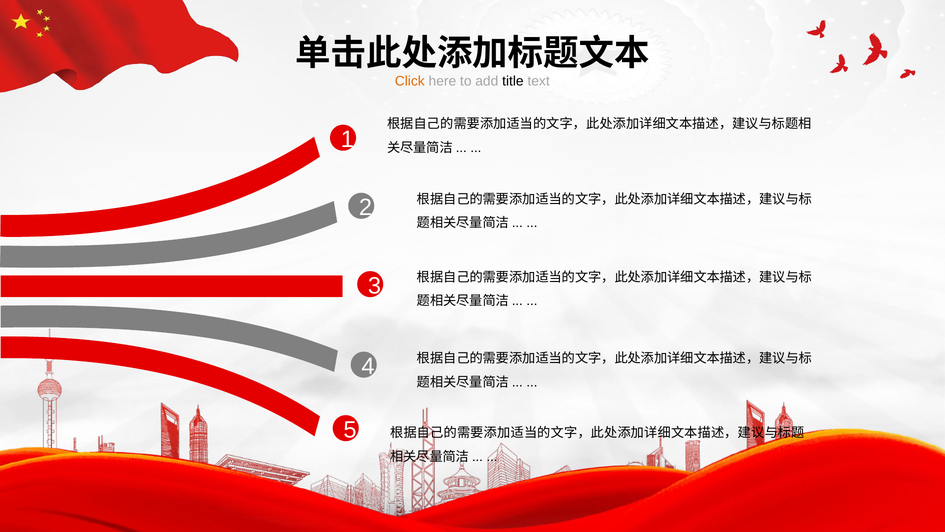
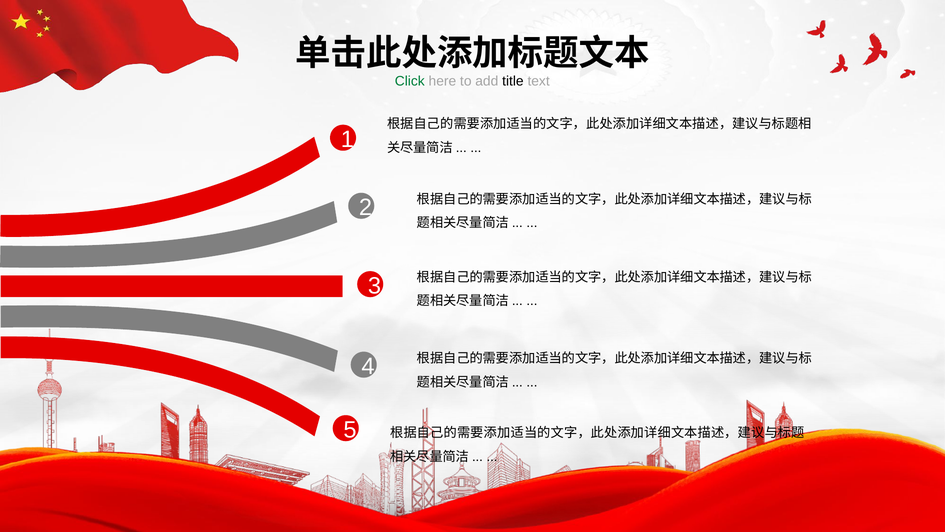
Click colour: orange -> green (410, 81)
